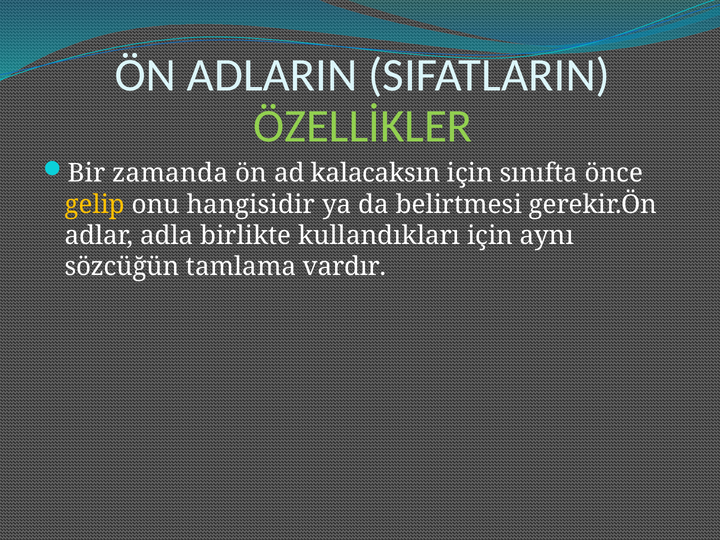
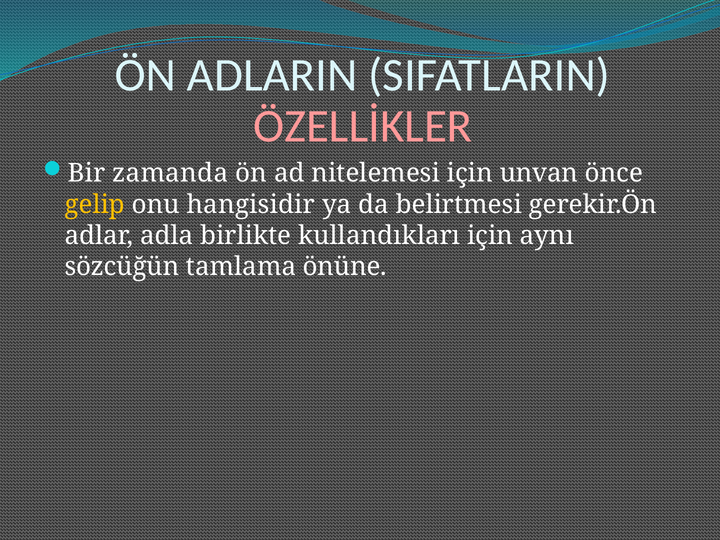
ÖZELLİKLER colour: light green -> pink (363, 126)
kalacaksın: kalacaksın -> nitelemesi (376, 173)
sınıfta: sınıfta -> unvan (539, 173)
vardır: vardır -> önüne (345, 267)
